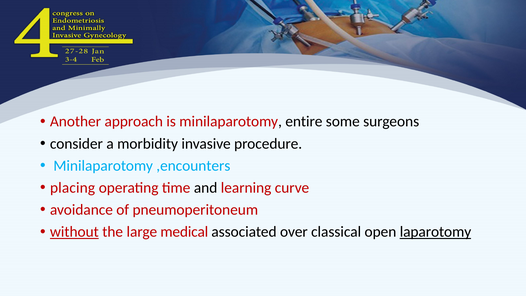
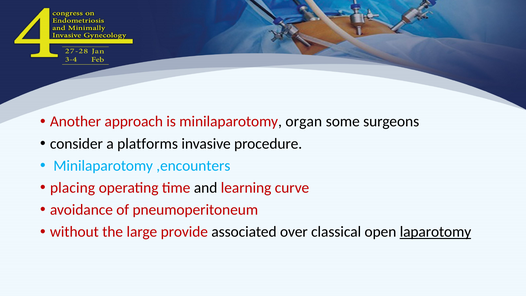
entire: entire -> organ (304, 122)
morbidity: morbidity -> platforms (148, 144)
without underline: present -> none (74, 232)
medical: medical -> provide (184, 232)
